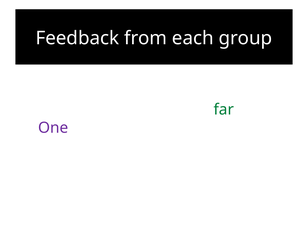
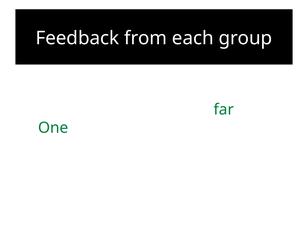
One colour: purple -> green (53, 128)
